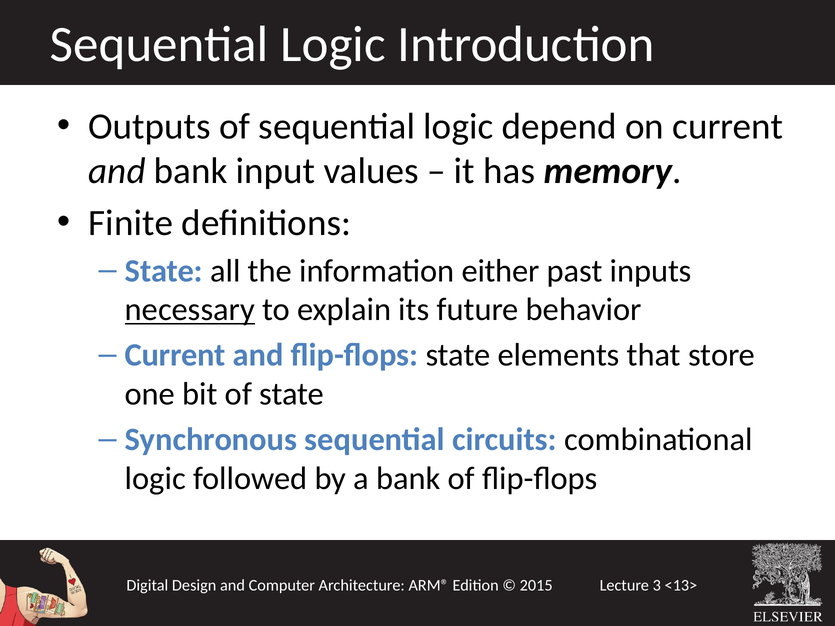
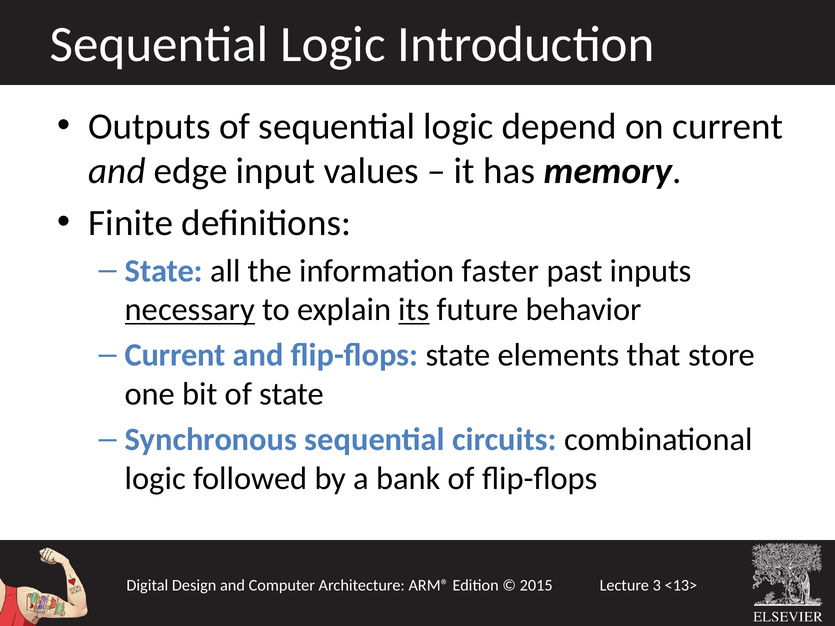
and bank: bank -> edge (191, 171)
either: either -> faster (500, 271)
its underline: none -> present (414, 310)
